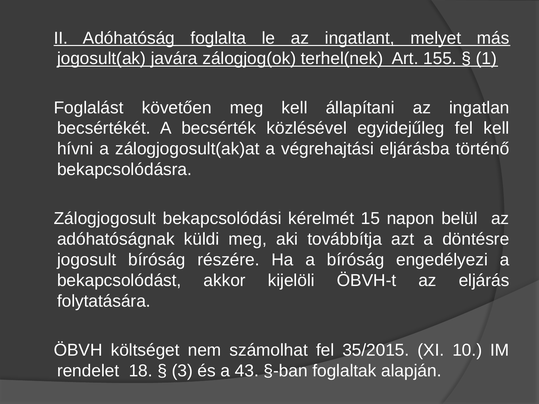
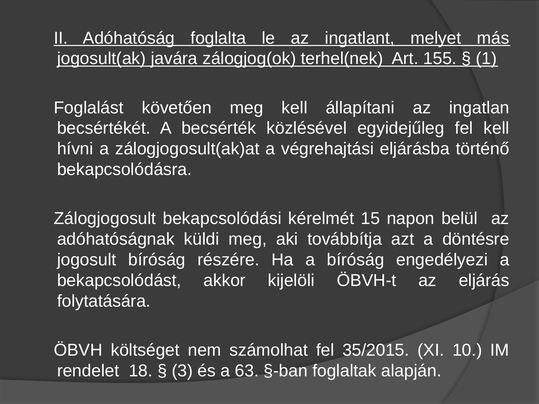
43: 43 -> 63 (247, 371)
